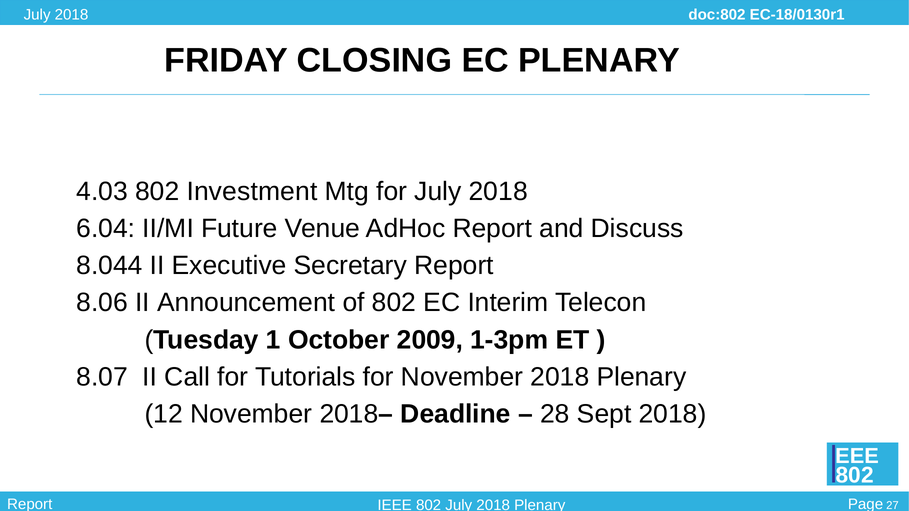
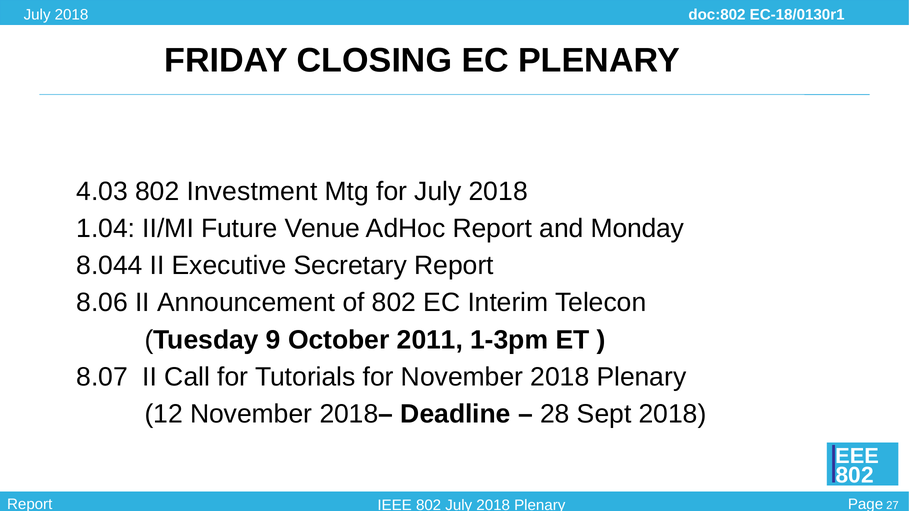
6.04: 6.04 -> 1.04 (106, 229)
Discuss: Discuss -> Monday (637, 229)
1: 1 -> 9 (273, 340)
2009: 2009 -> 2011 (430, 340)
